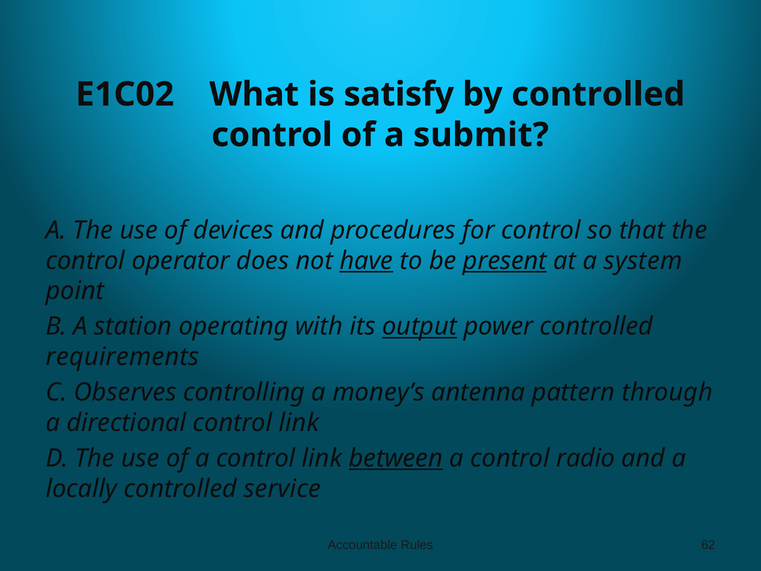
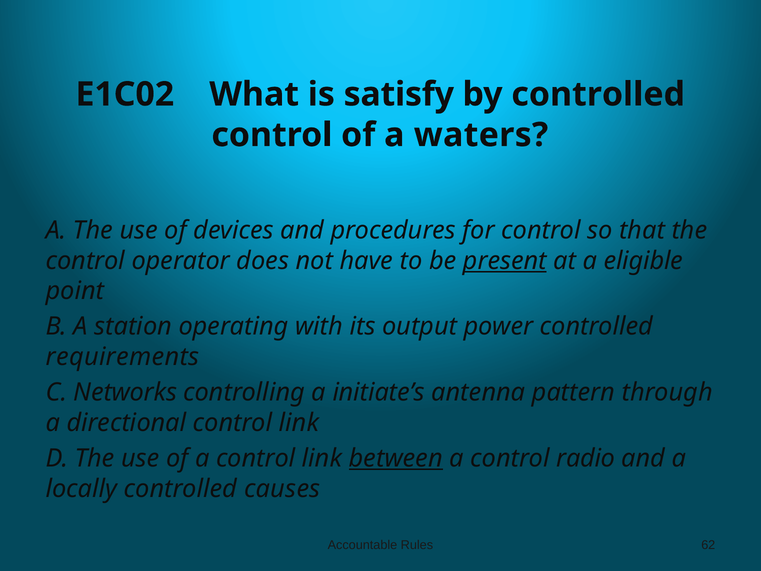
submit: submit -> waters (481, 135)
have underline: present -> none (366, 261)
system: system -> eligible (643, 261)
output underline: present -> none (420, 326)
Observes: Observes -> Networks (125, 392)
money’s: money’s -> initiate’s (379, 392)
service: service -> causes (282, 489)
